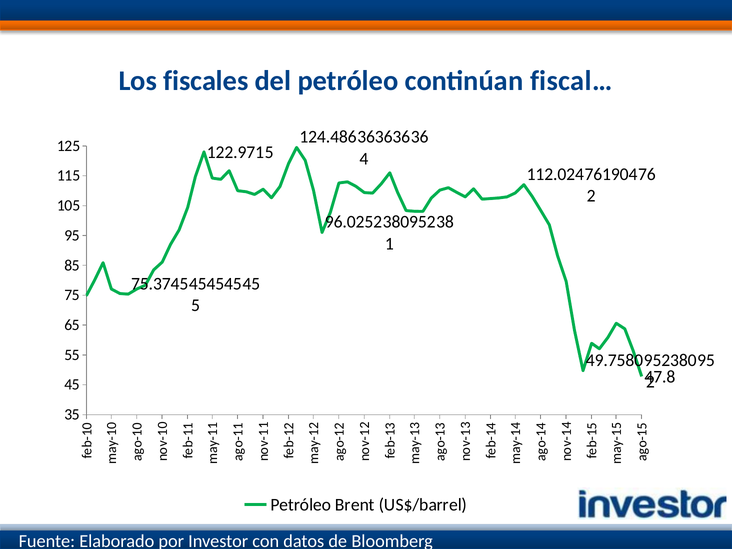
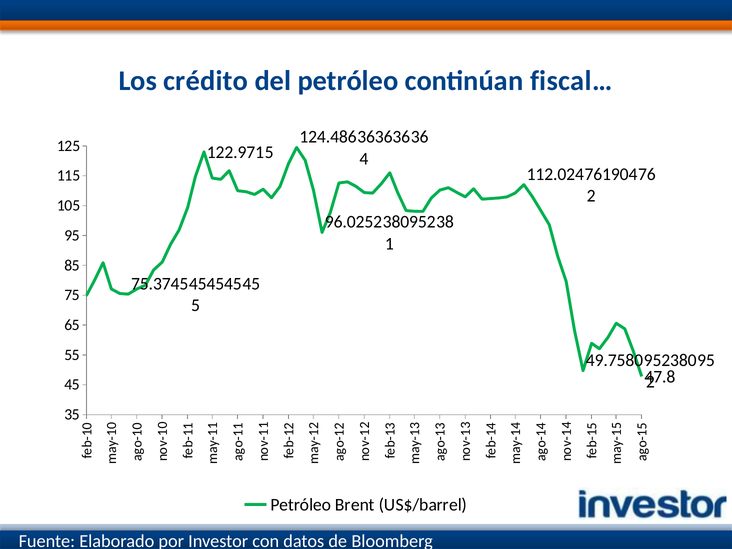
fiscales: fiscales -> crédito (206, 81)
